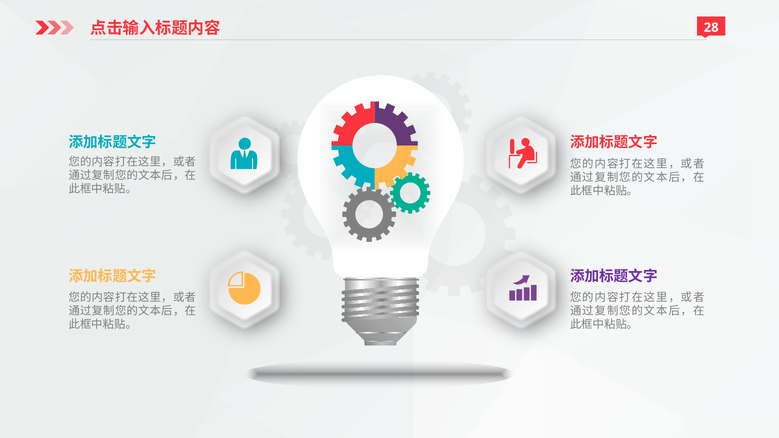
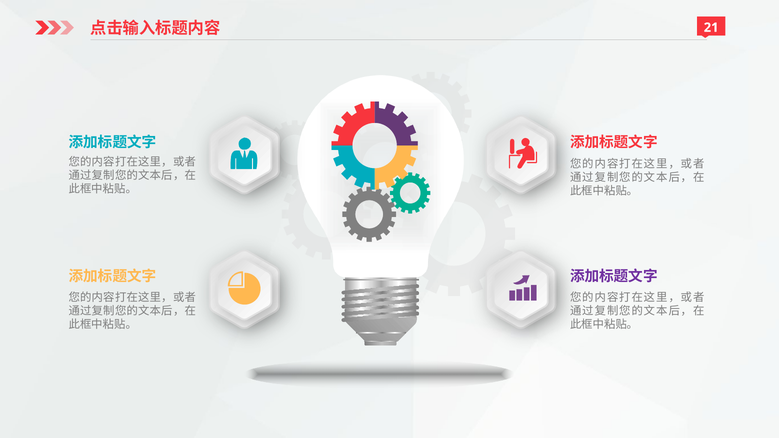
28: 28 -> 21 (711, 28)
